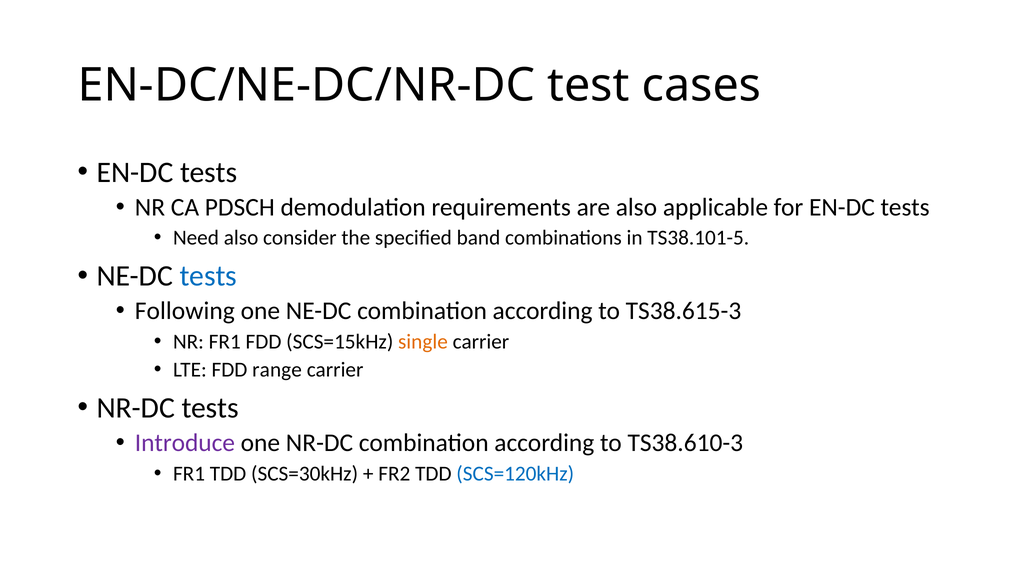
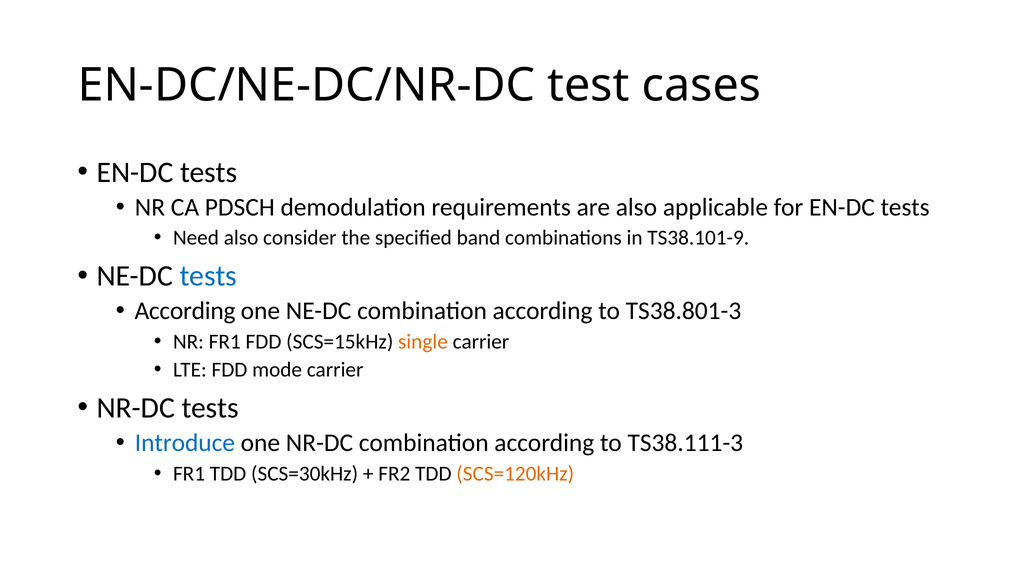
TS38.101-5: TS38.101-5 -> TS38.101-9 (698, 238)
Following: Following -> According (185, 311)
TS38.615-3: TS38.615-3 -> TS38.801-3 (683, 311)
range: range -> mode (277, 370)
Introduce colour: purple -> blue (185, 443)
TS38.610-3: TS38.610-3 -> TS38.111-3 (685, 443)
SCS=120kHz colour: blue -> orange (515, 473)
